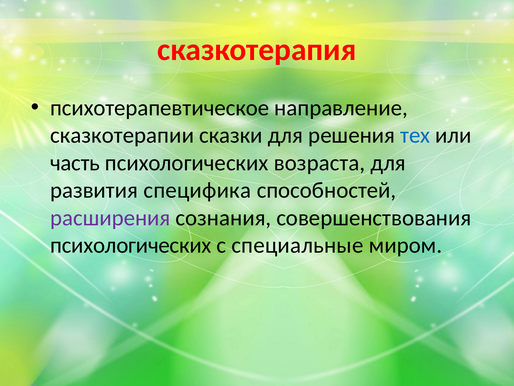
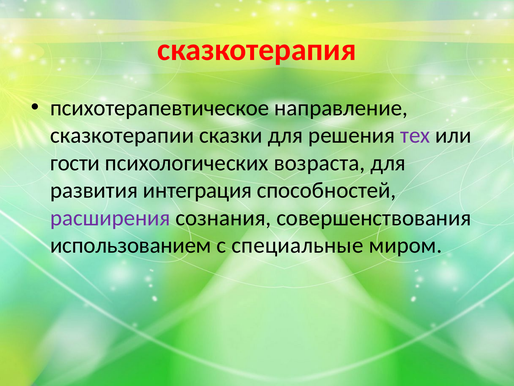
тех colour: blue -> purple (415, 135)
часть: часть -> гости (75, 163)
специфика: специфика -> интеграция (197, 190)
психологических: психологических -> использованием (131, 245)
